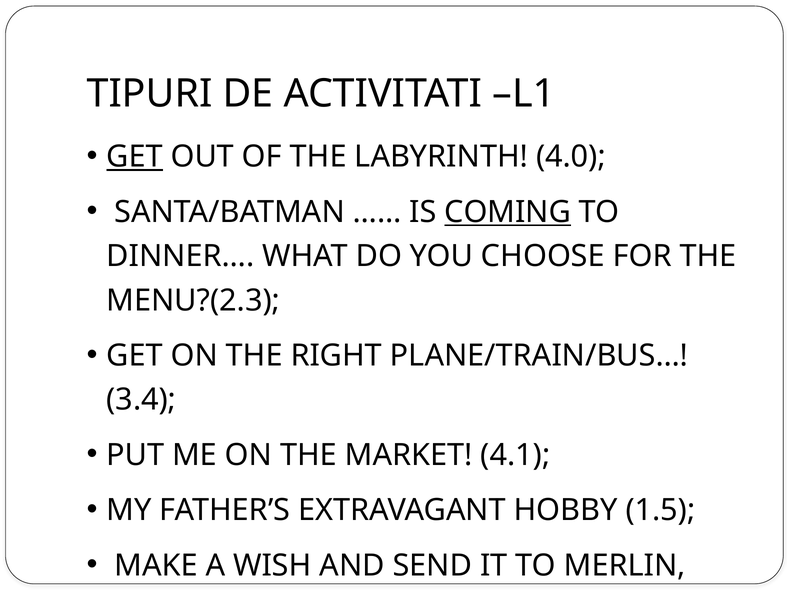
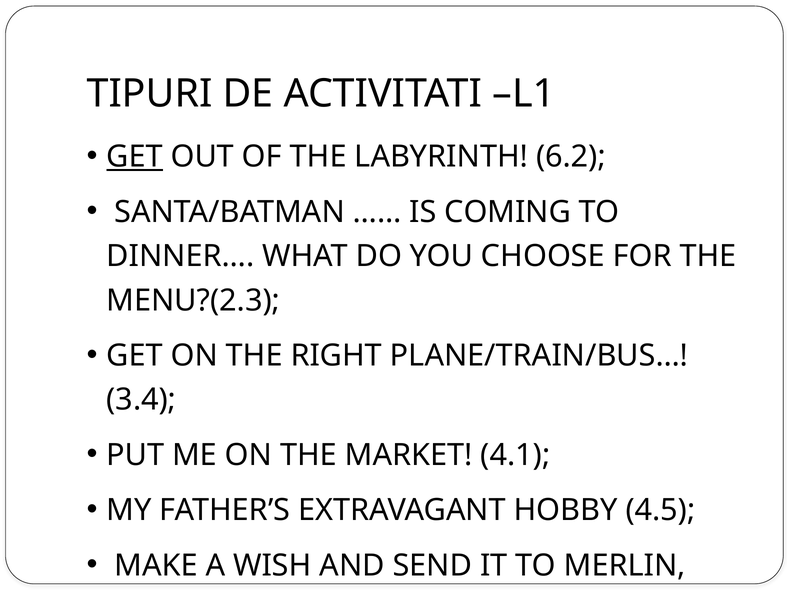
4.0: 4.0 -> 6.2 (571, 157)
COMING underline: present -> none (508, 212)
1.5: 1.5 -> 4.5 (660, 510)
